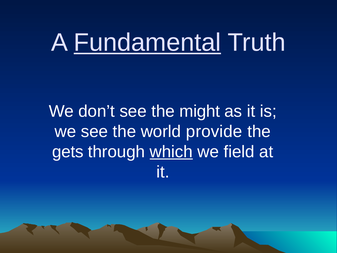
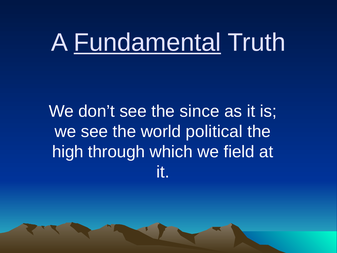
might: might -> since (200, 111)
provide: provide -> political (214, 131)
gets: gets -> high (68, 152)
which underline: present -> none (171, 152)
